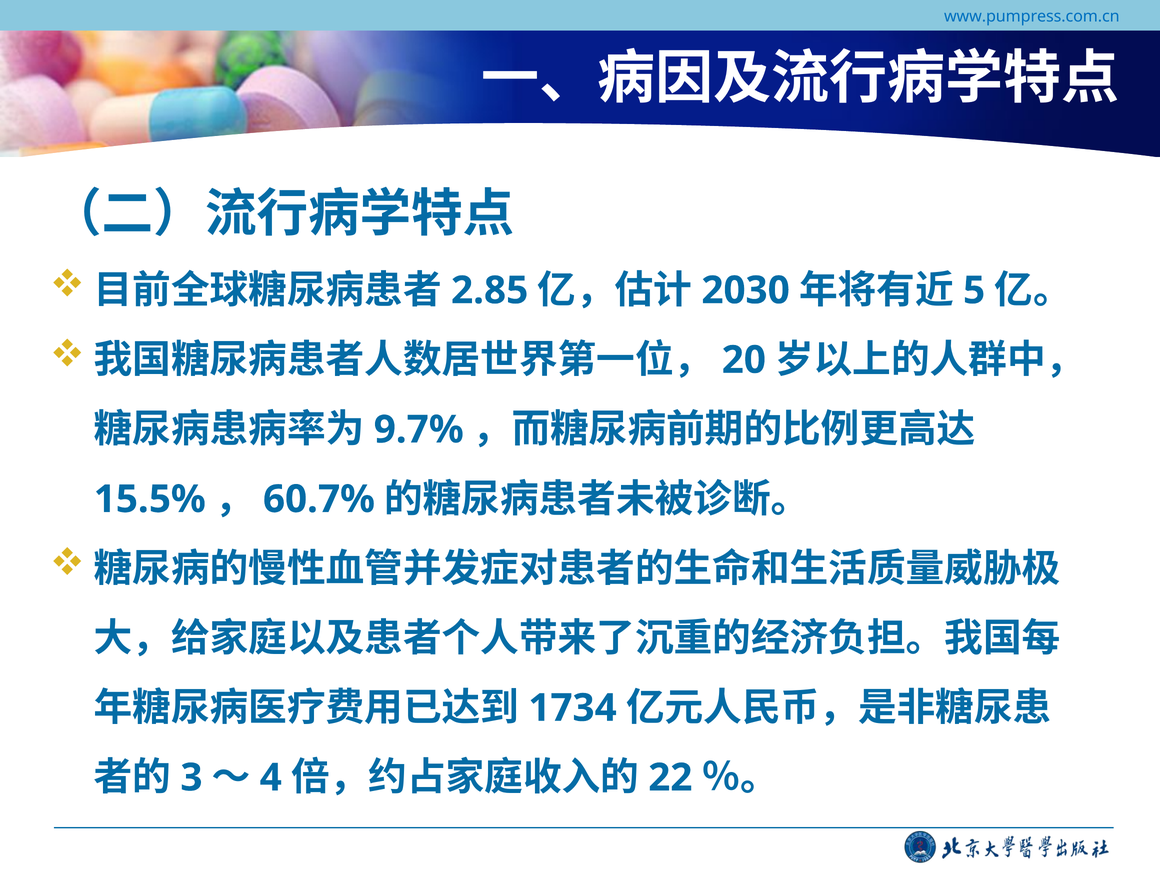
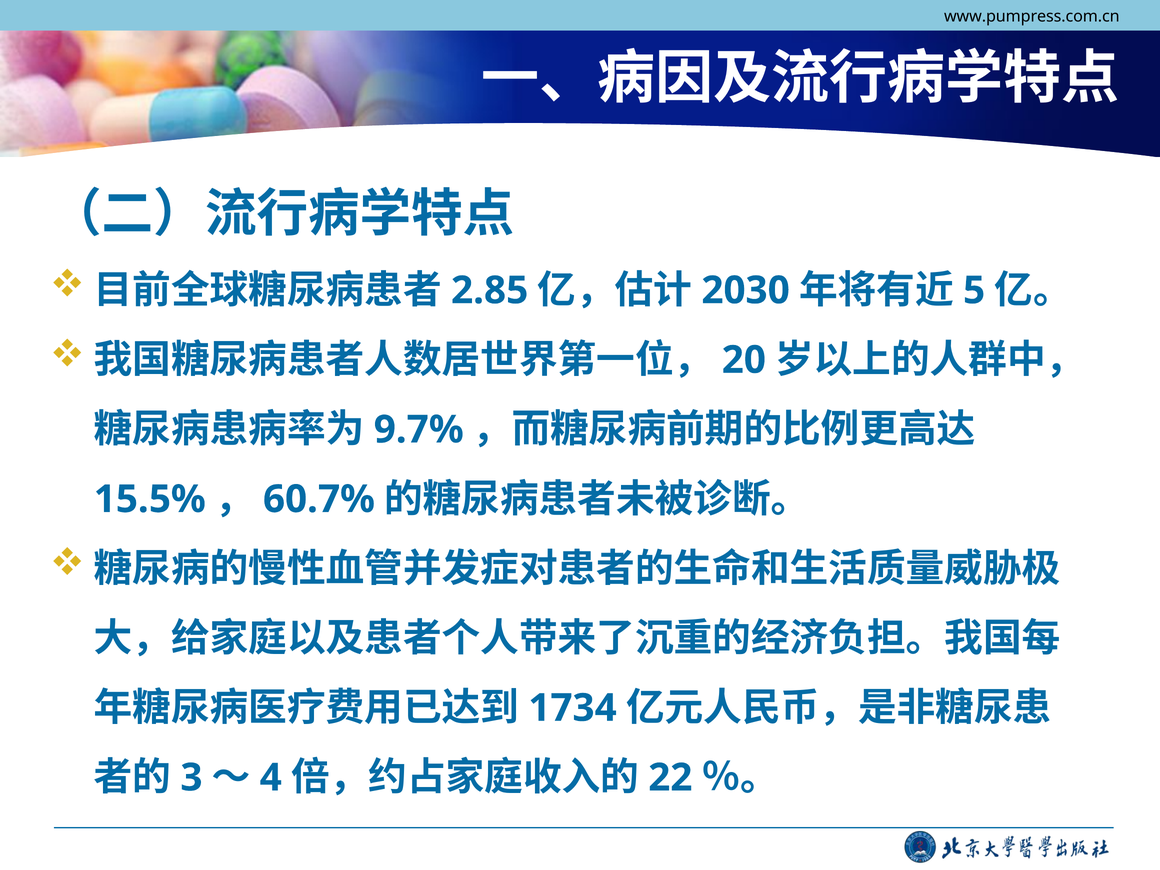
www.pumpress.com.cn colour: blue -> black (1032, 17)
